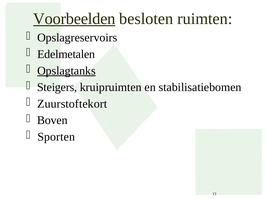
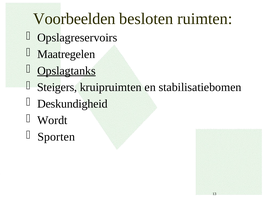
Voorbeelden underline: present -> none (74, 19)
Edelmetalen: Edelmetalen -> Maatregelen (66, 54)
Zuurstoftekort: Zuurstoftekort -> Deskundigheid (72, 104)
Boven: Boven -> Wordt (52, 121)
